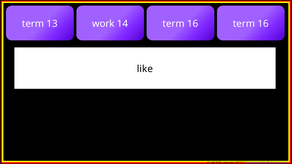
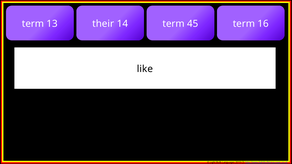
work: work -> their (103, 24)
14 term 16: 16 -> 45 (193, 24)
